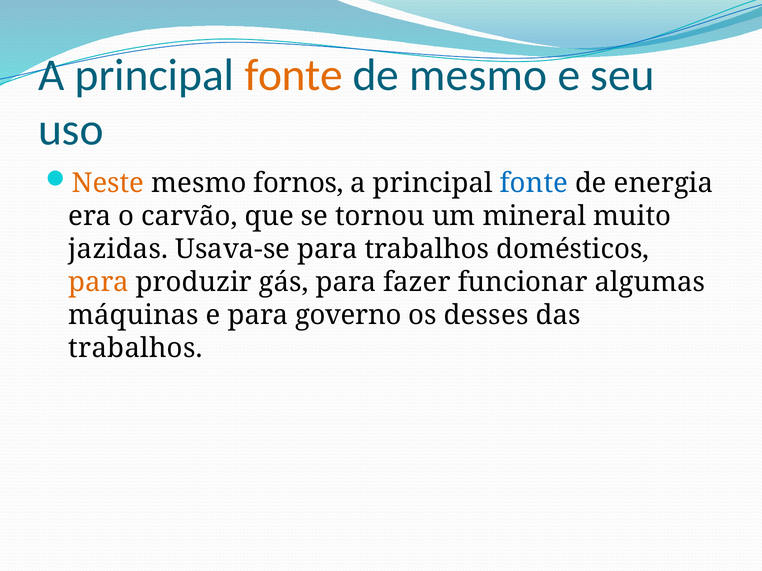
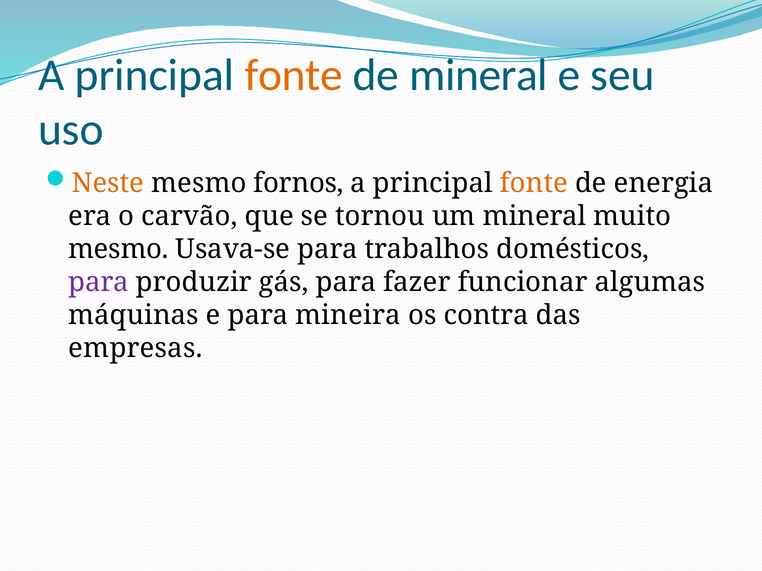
de mesmo: mesmo -> mineral (479, 75)
fonte colour: blue -> orange (534, 183)
jazidas: jazidas -> mesmo (118, 249)
para colour: orange -> purple (99, 282)
governo: governo -> mineira (348, 315)
desses: desses -> contra (486, 315)
trabalhos: trabalhos -> empresas (136, 348)
